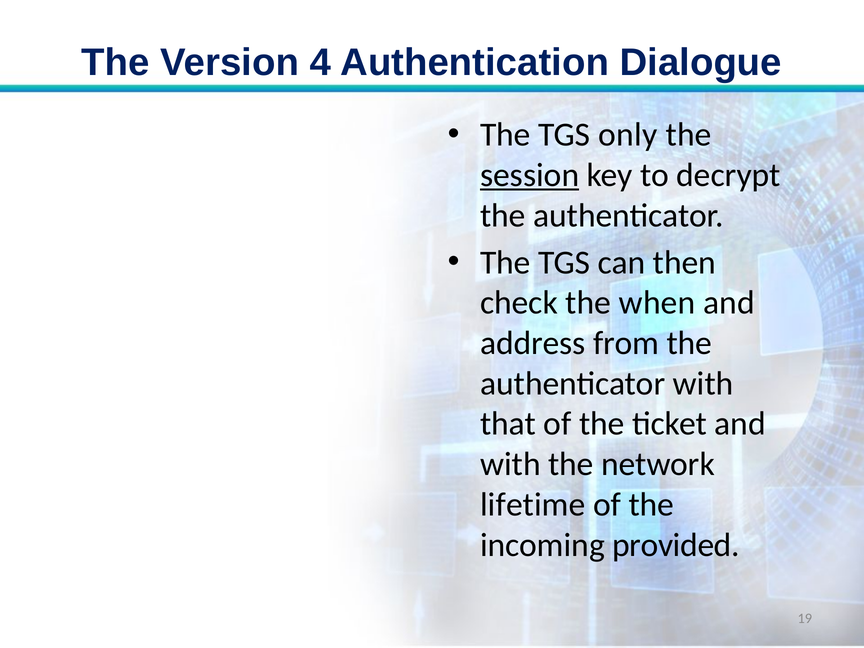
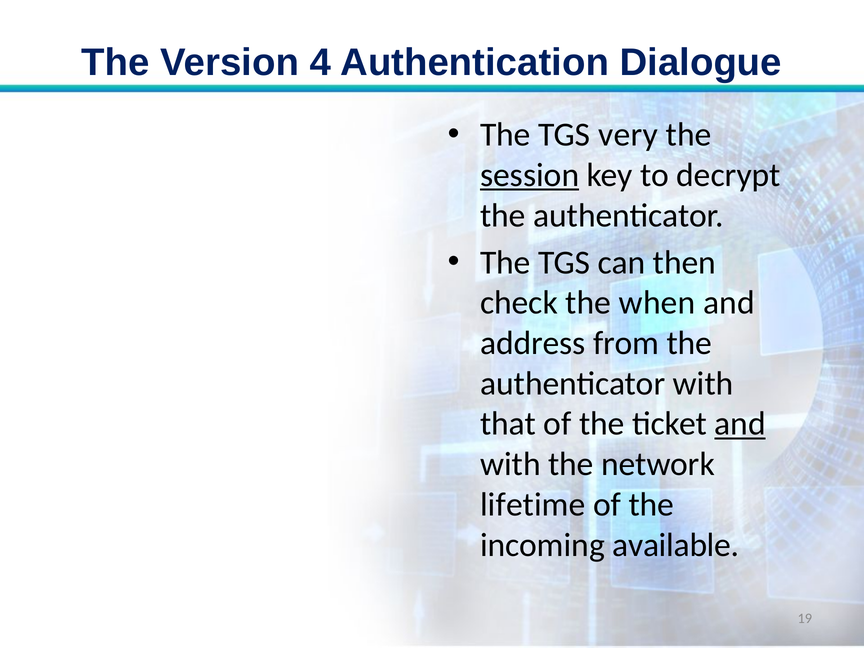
only: only -> very (628, 135)
and underline: none -> present (740, 424)
provided: provided -> available (676, 545)
